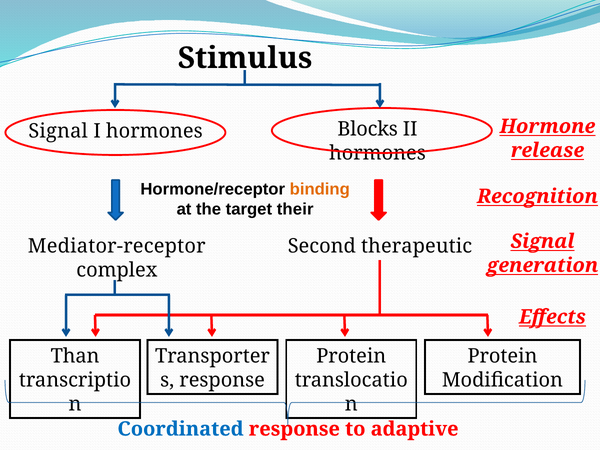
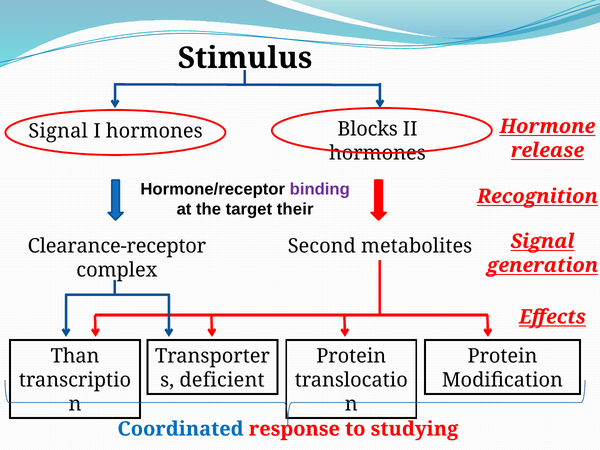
binding colour: orange -> purple (320, 189)
Mediator-receptor: Mediator-receptor -> Clearance-receptor (117, 246)
therapeutic: therapeutic -> metabolites (417, 246)
response: response -> deficient (222, 380)
adaptive: adaptive -> studying (415, 429)
